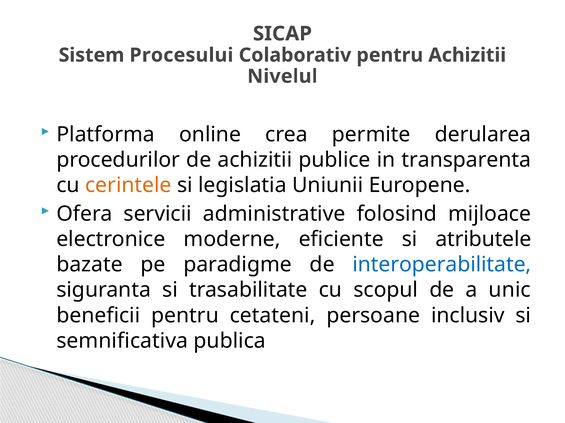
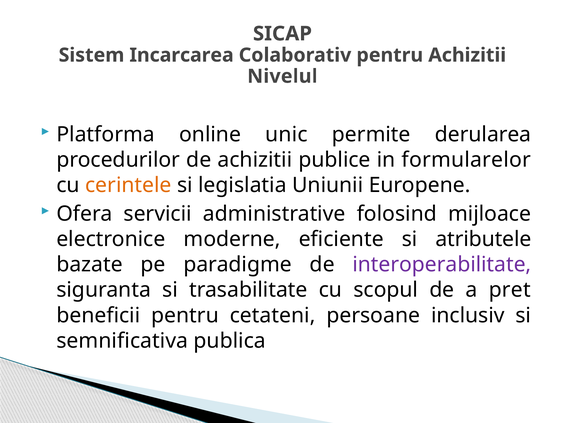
Procesului: Procesului -> Incarcarea (182, 55)
crea: crea -> unic (286, 135)
transparenta: transparenta -> formularelor (466, 160)
interoperabilitate colour: blue -> purple (442, 265)
unic: unic -> pret (510, 291)
